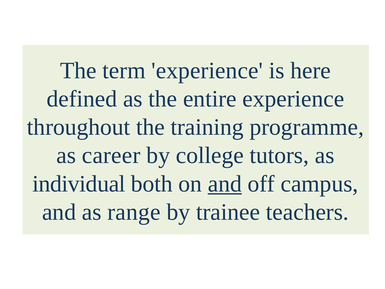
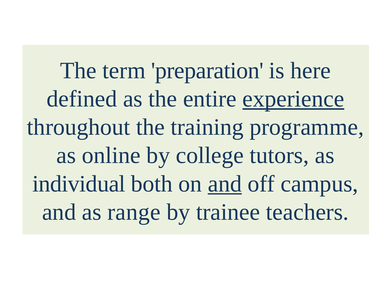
term experience: experience -> preparation (207, 71)
experience underline: none -> present (293, 99)
career: career -> online (111, 155)
